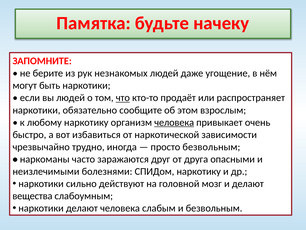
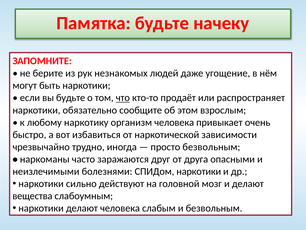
вы людей: людей -> будьте (71, 98)
человека underline: present -> none (174, 122)
СПИДом наркотику: наркотику -> наркотики (199, 171)
